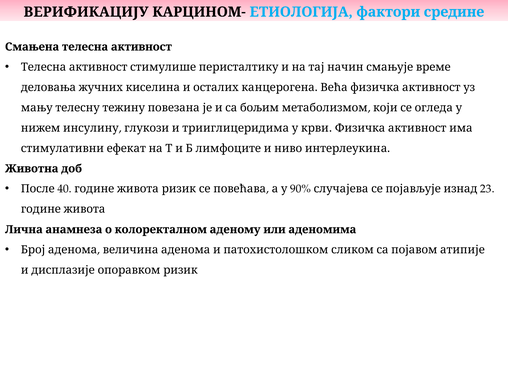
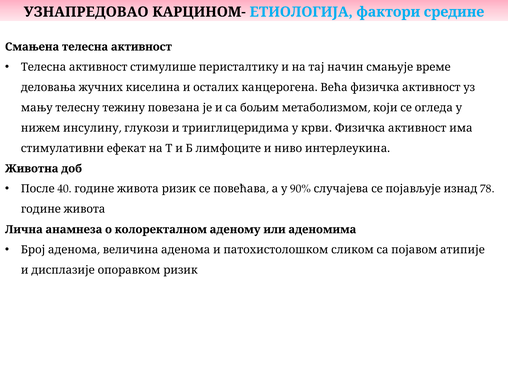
ВЕРИФИКАЦИЈУ: ВЕРИФИКАЦИЈУ -> УЗНАПРЕДОВАО (86, 12)
23: 23 -> 78 (486, 189)
